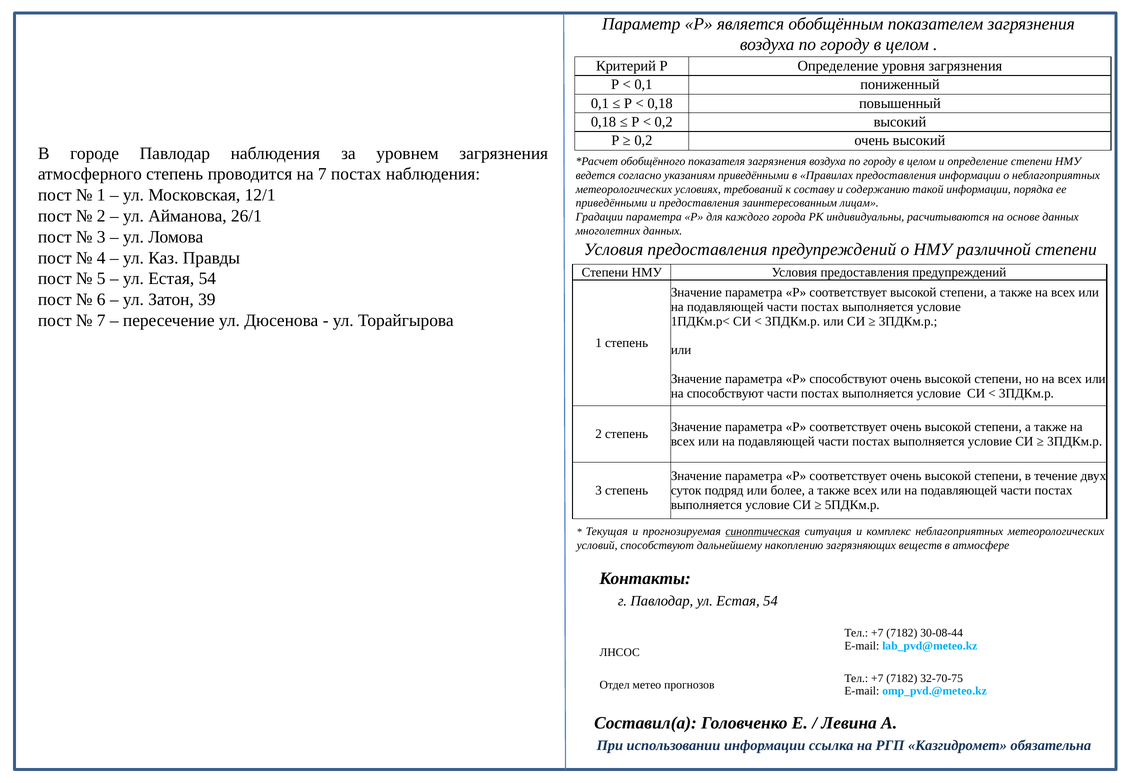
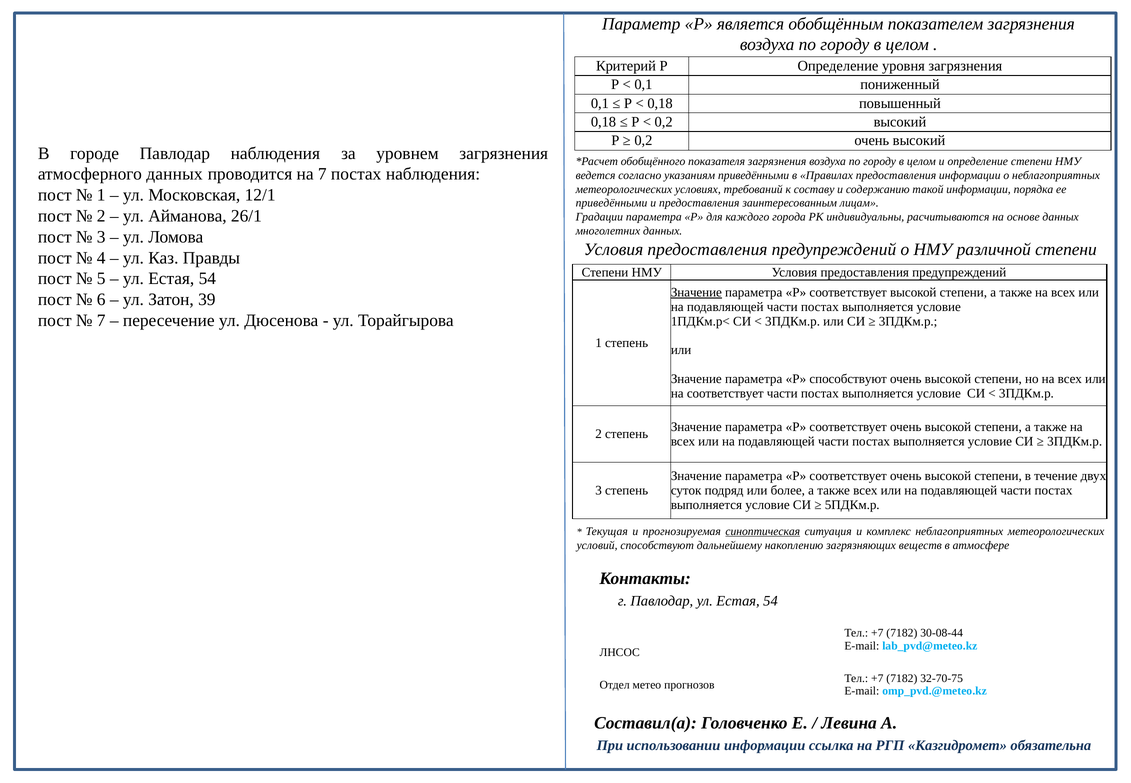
атмосферного степень: степень -> данных (175, 174)
Значение underline: none -> present (696, 292)
на способствуют: способствуют -> соответствует (725, 394)
